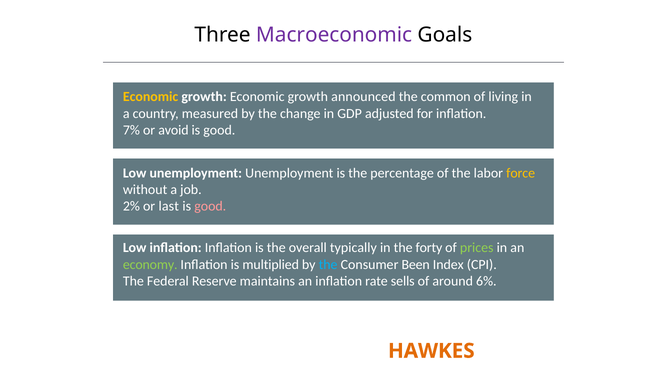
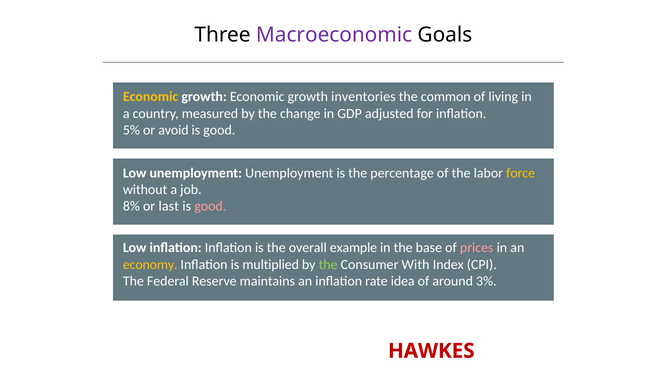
announced: announced -> inventories (363, 97)
7%: 7% -> 5% (131, 130)
2%: 2% -> 8% (131, 206)
typically: typically -> example (353, 248)
forty: forty -> base (429, 248)
prices colour: light green -> pink (477, 248)
economy colour: light green -> yellow (150, 265)
the colour: light blue -> light green (328, 265)
Been: Been -> With (416, 265)
sells: sells -> idea (403, 281)
6%: 6% -> 3% (486, 281)
HAWKES colour: orange -> red (431, 351)
